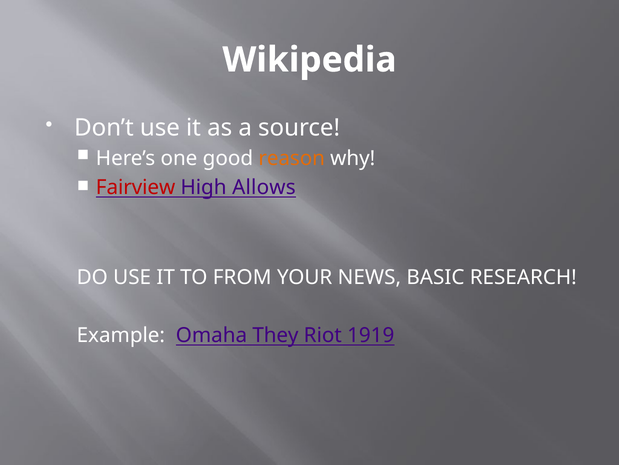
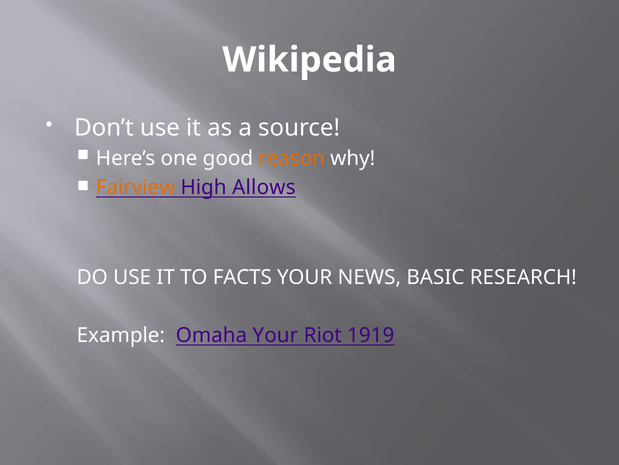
Fairview colour: red -> orange (136, 187)
FROM: FROM -> FACTS (242, 277)
Omaha They: They -> Your (275, 335)
